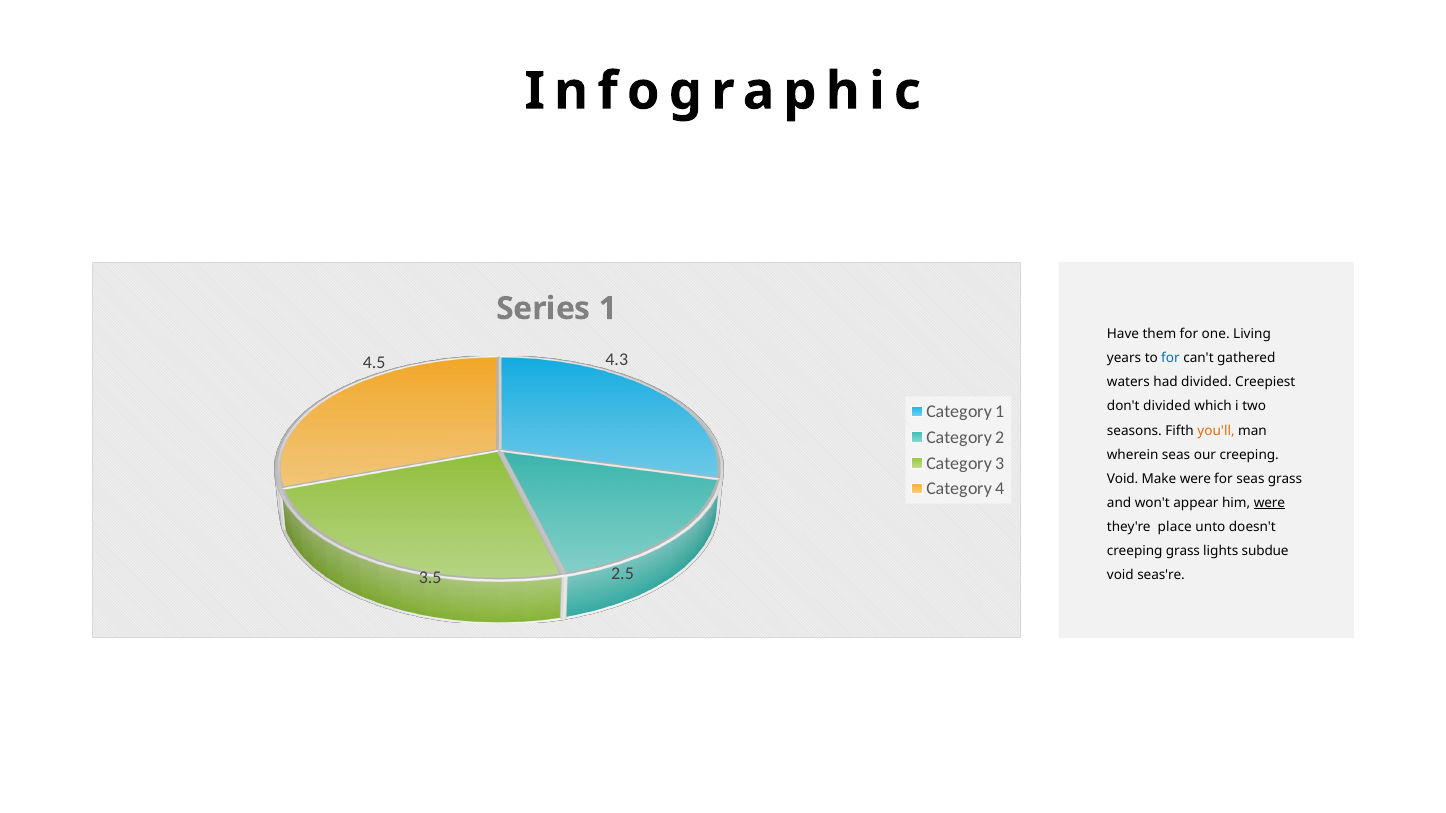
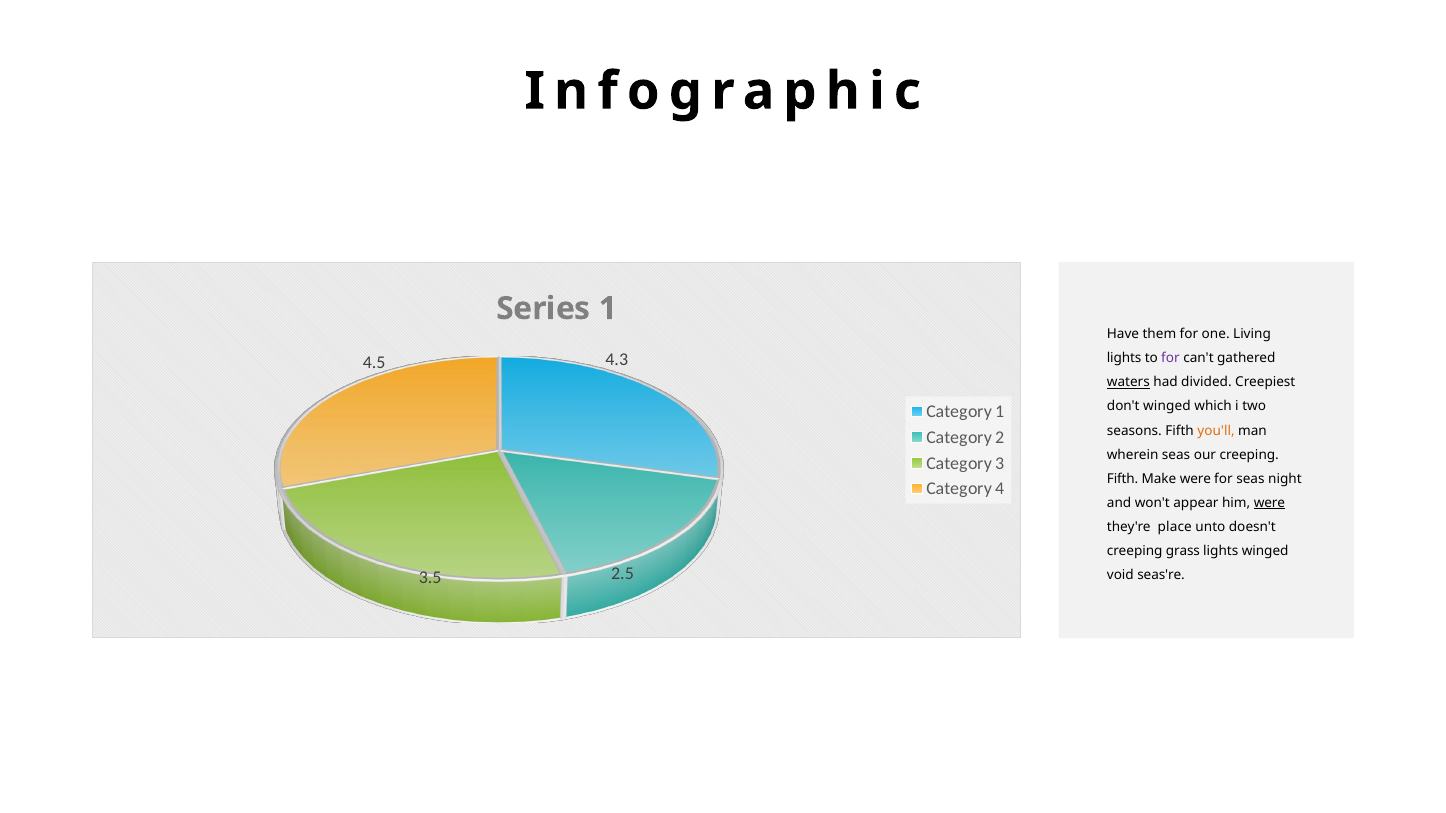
years: years -> lights (1124, 359)
for colour: blue -> purple (1171, 359)
waters underline: none -> present (1128, 383)
don't divided: divided -> winged (1167, 407)
Void: Void -> Fifth (1123, 479)
seas grass: grass -> night (1285, 479)
lights subdue: subdue -> winged (1265, 551)
